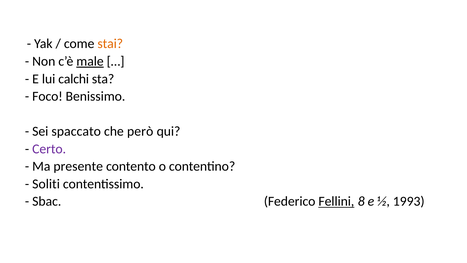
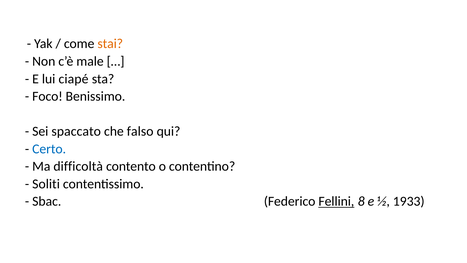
male underline: present -> none (90, 61)
calchi: calchi -> ciapé (74, 79)
però: però -> falso (140, 131)
Certo colour: purple -> blue (49, 149)
presente: presente -> difficoltà (78, 166)
1993: 1993 -> 1933 (409, 201)
